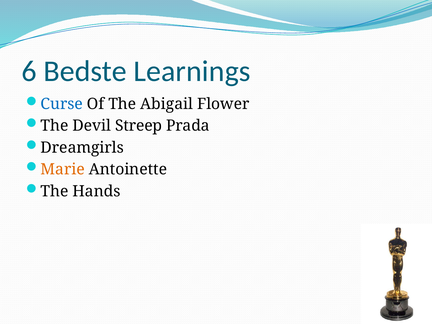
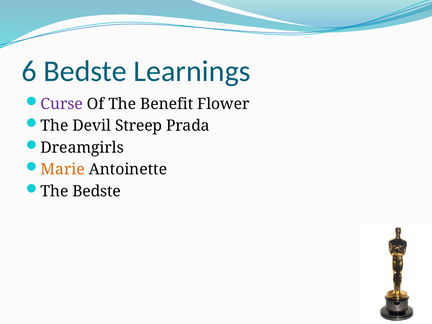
Curse colour: blue -> purple (62, 104)
Abigail: Abigail -> Benefit (167, 104)
The Hands: Hands -> Bedste (97, 191)
